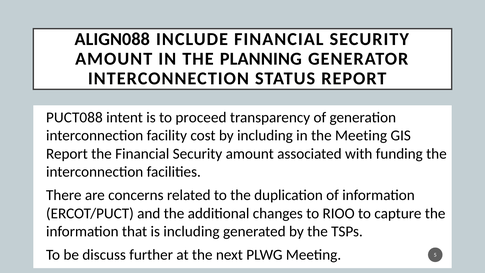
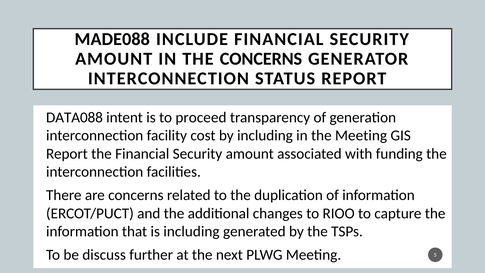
ALIGN088: ALIGN088 -> MADE088 (112, 39)
THE PLANNING: PLANNING -> CONCERNS (261, 59)
PUCT088: PUCT088 -> DATA088 (74, 117)
